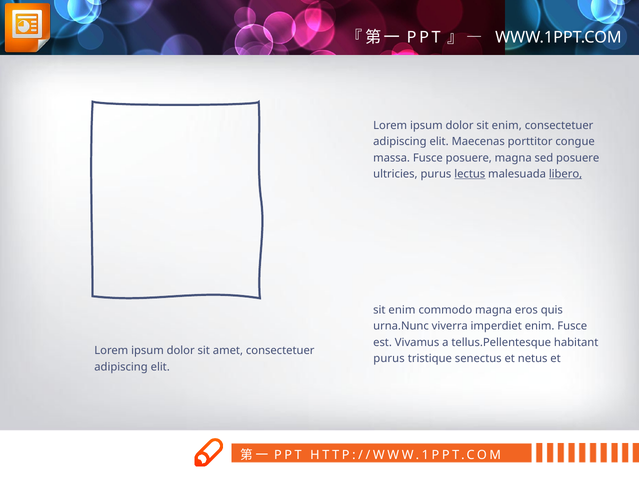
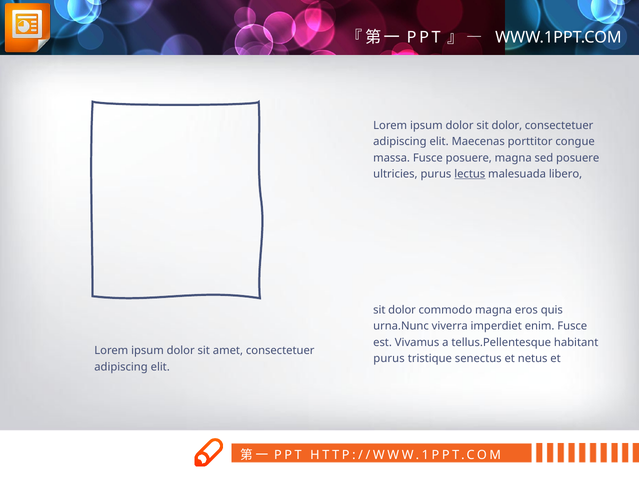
dolor sit enim: enim -> dolor (507, 125)
libero underline: present -> none (566, 174)
enim: enim -> dolor (402, 310)
